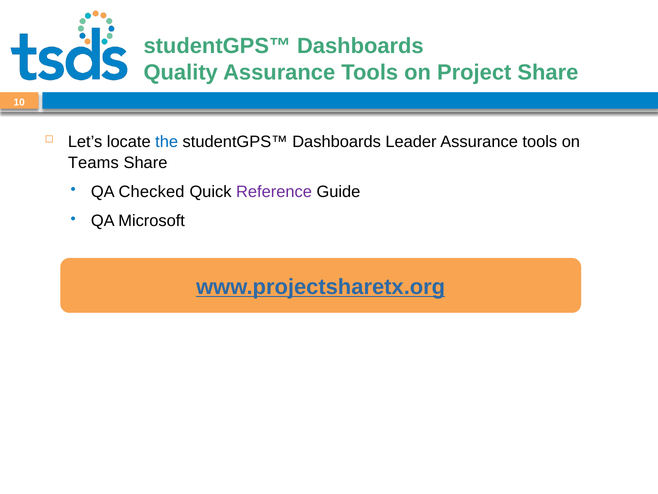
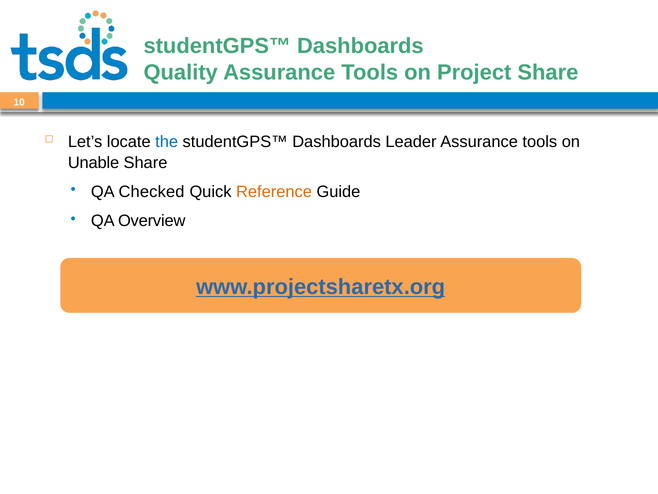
Teams: Teams -> Unable (94, 162)
Reference colour: purple -> orange (274, 192)
Microsoft: Microsoft -> Overview (152, 221)
